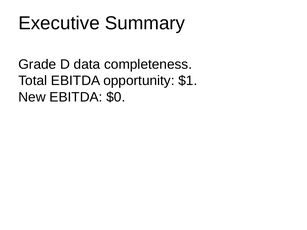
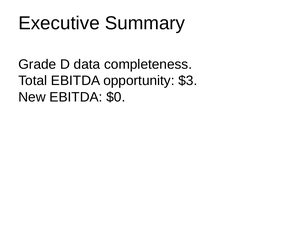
$1: $1 -> $3 (188, 81)
